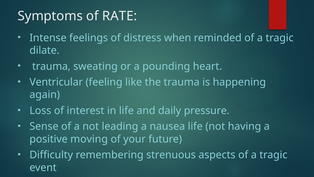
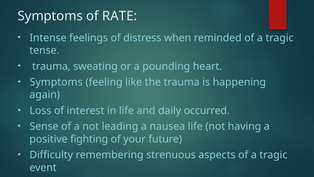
dilate: dilate -> tense (44, 50)
Ventricular: Ventricular -> Symptoms (56, 82)
pressure: pressure -> occurred (207, 110)
moving: moving -> fighting (89, 139)
